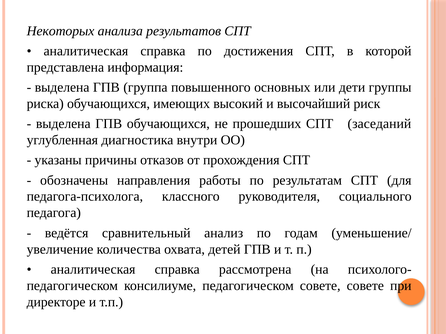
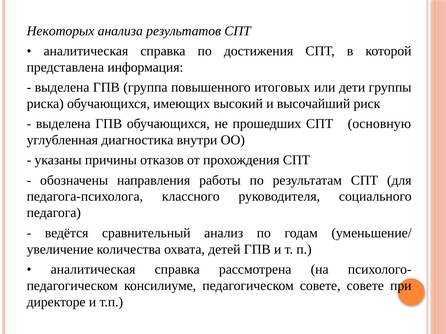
основных: основных -> итоговых (282, 88)
заседаний: заседаний -> основную (379, 124)
